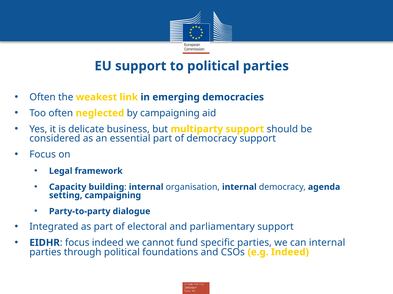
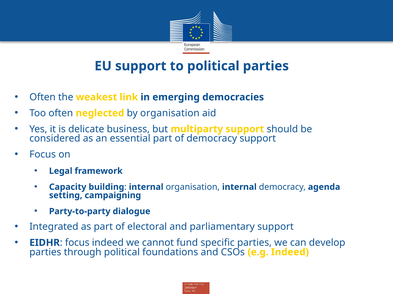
by campaigning: campaigning -> organisation (170, 113)
can internal: internal -> develop (327, 243)
